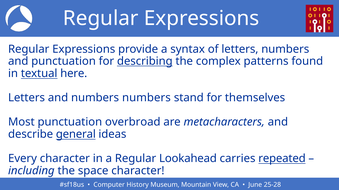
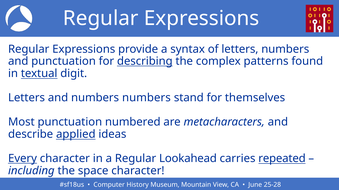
here: here -> digit (74, 74)
overbroad: overbroad -> numbered (133, 122)
general: general -> applied (76, 135)
Every underline: none -> present (23, 159)
